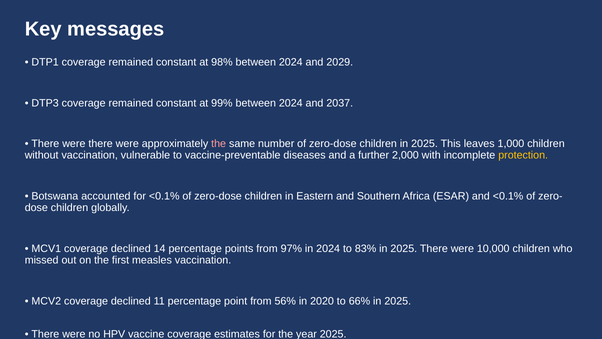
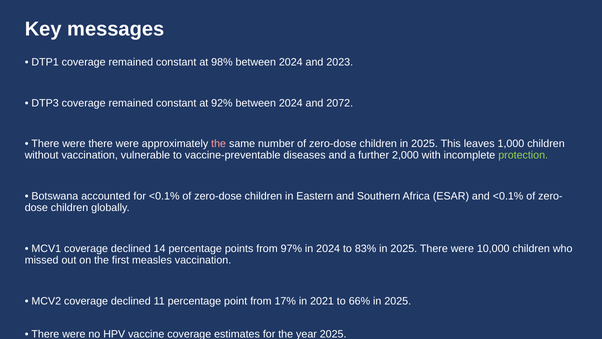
2029: 2029 -> 2023 (340, 62)
99%: 99% -> 92% (222, 103)
2037: 2037 -> 2072 (340, 103)
protection colour: yellow -> light green (523, 155)
56%: 56% -> 17% (285, 301)
2020: 2020 -> 2021 (322, 301)
